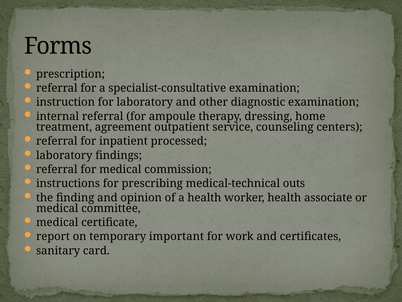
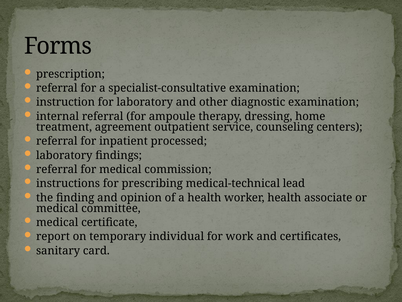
outs: outs -> lead (294, 183)
important: important -> individual (177, 236)
